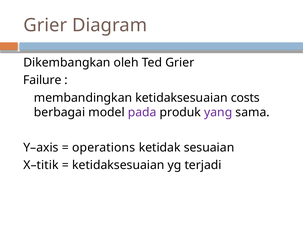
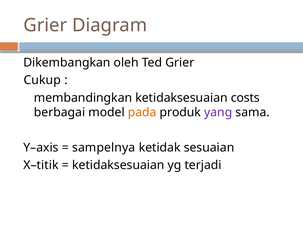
Failure: Failure -> Cukup (42, 80)
pada colour: purple -> orange (142, 113)
operations: operations -> sampelnya (104, 148)
